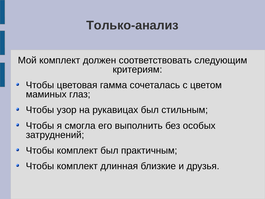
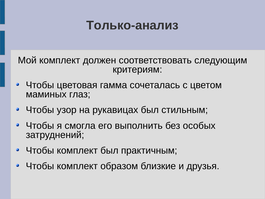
длинная: длинная -> образом (119, 166)
